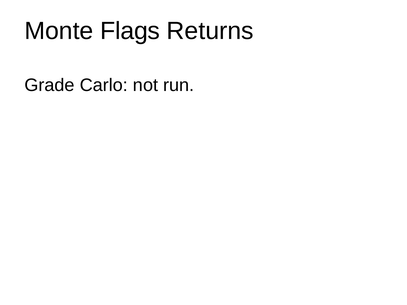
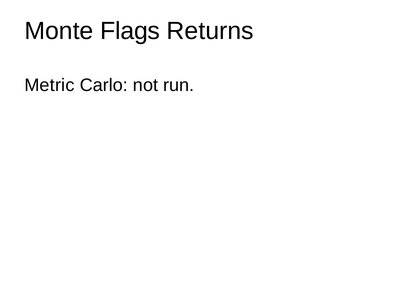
Grade: Grade -> Metric (49, 85)
